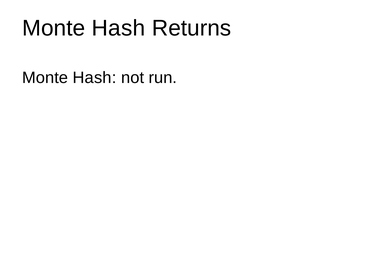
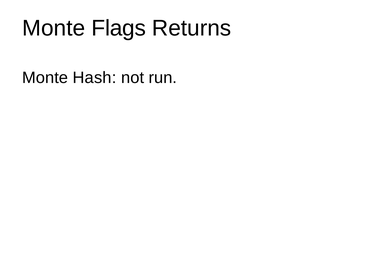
Hash: Hash -> Flags (119, 28)
